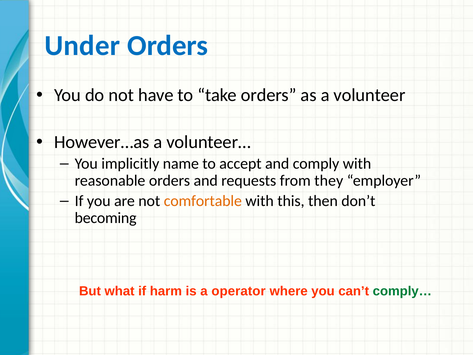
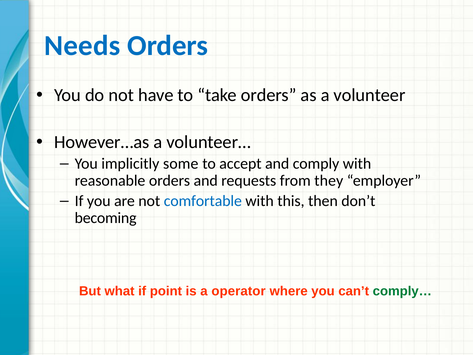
Under: Under -> Needs (82, 46)
name: name -> some (181, 164)
comfortable colour: orange -> blue (203, 201)
harm: harm -> point (166, 291)
